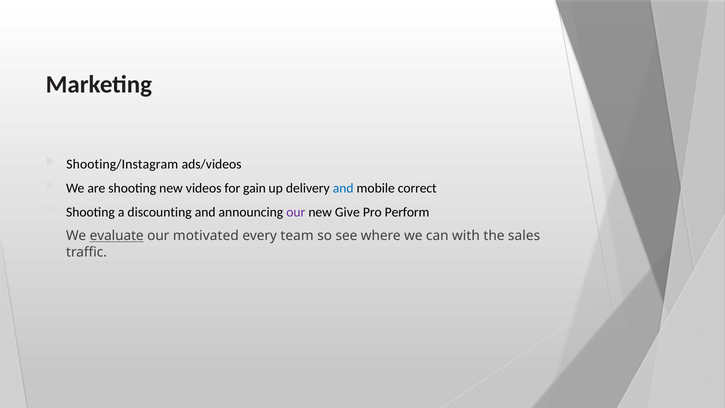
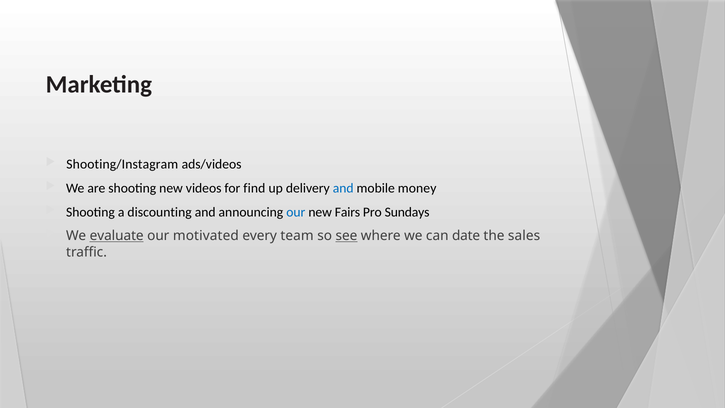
gain: gain -> find (254, 188)
correct: correct -> money (417, 188)
our colour: purple -> blue (296, 212)
Give: Give -> Fairs (348, 212)
Perform: Perform -> Sundays (407, 212)
see underline: none -> present (346, 236)
with: with -> date (466, 236)
